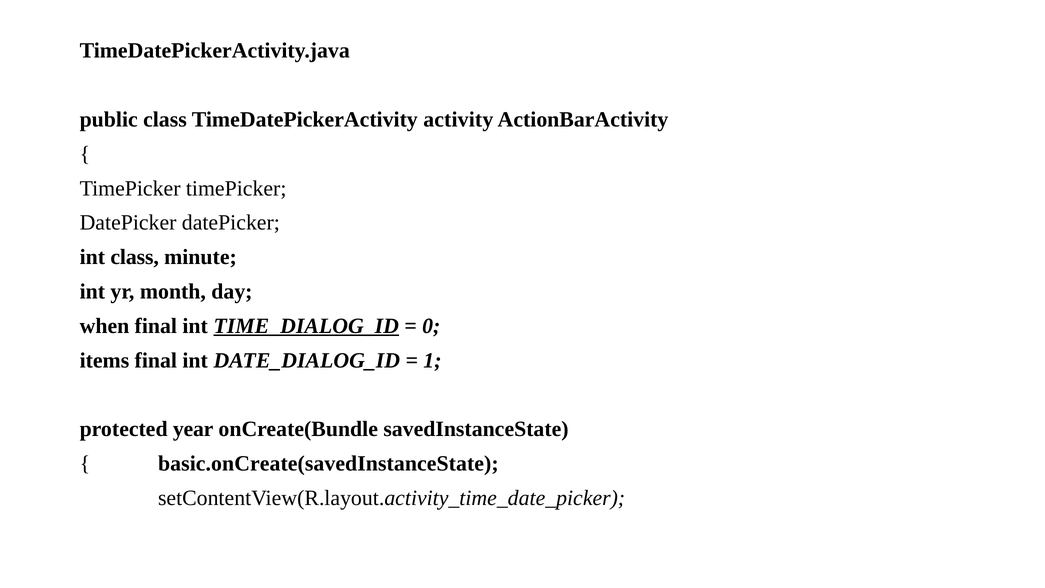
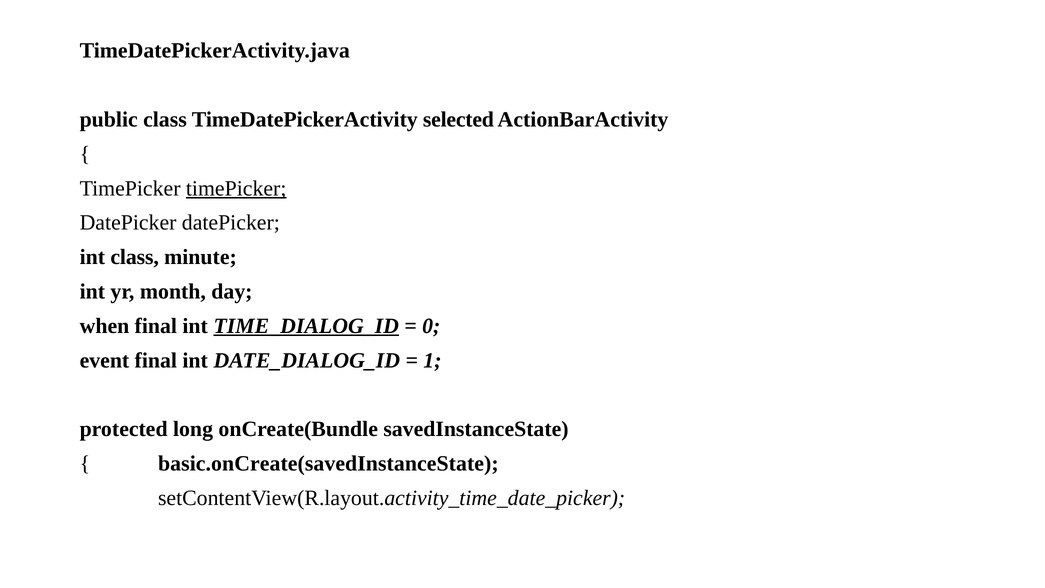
activity: activity -> selected (458, 119)
timePicker underline: none -> present (236, 188)
items: items -> event (104, 360)
year: year -> long (193, 429)
